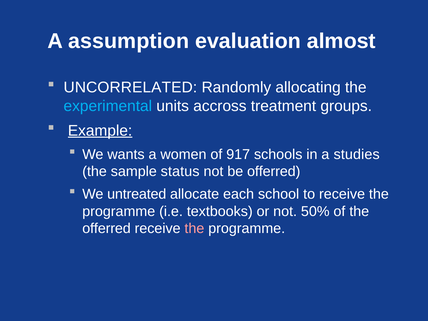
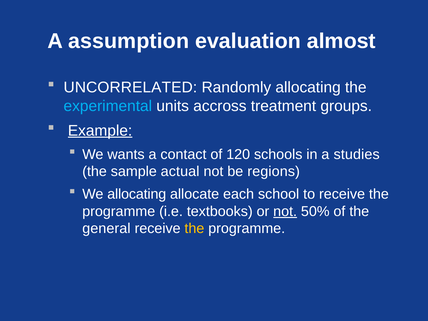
women: women -> contact (183, 154)
917: 917 -> 120 (238, 154)
status: status -> actual (180, 171)
be offerred: offerred -> regions (274, 171)
We untreated: untreated -> allocating (137, 194)
not underline: none -> present (285, 211)
offerred: offerred -> general (106, 228)
the colour: pink -> yellow (194, 228)
